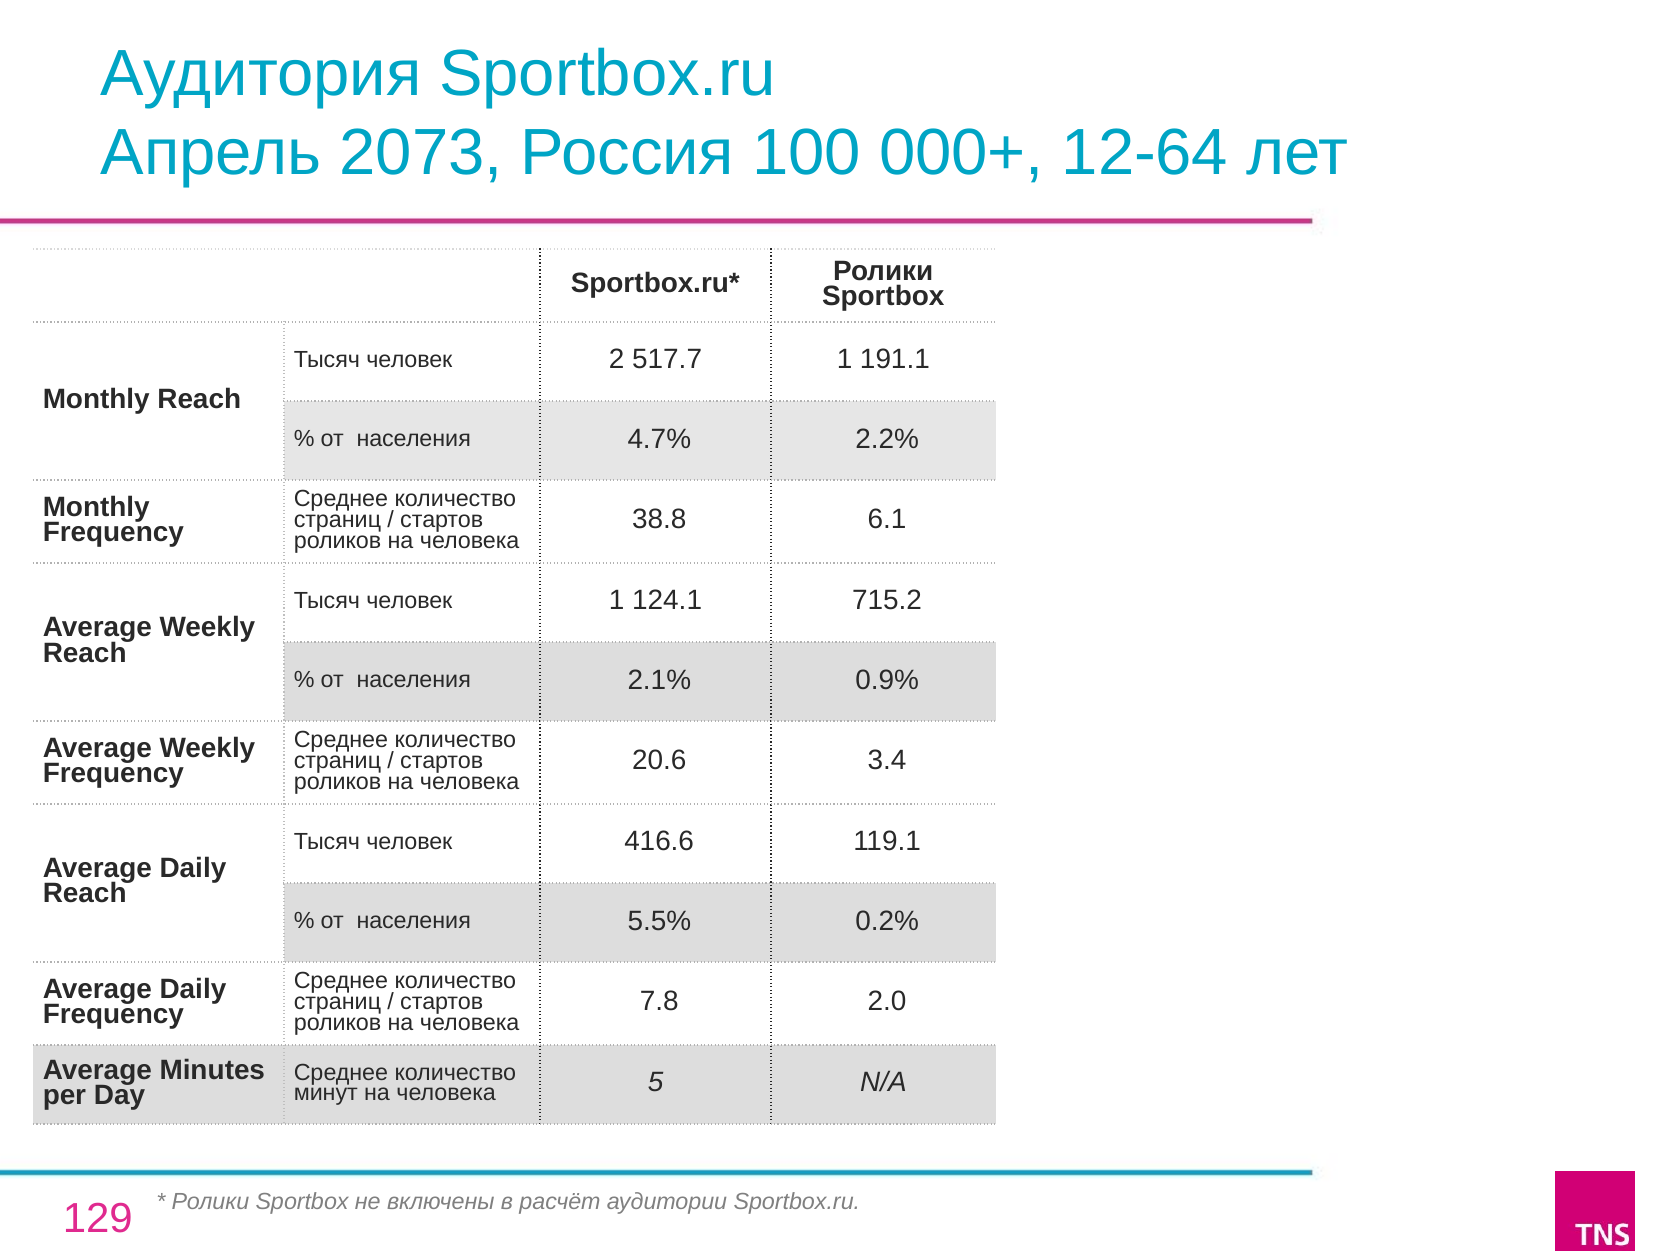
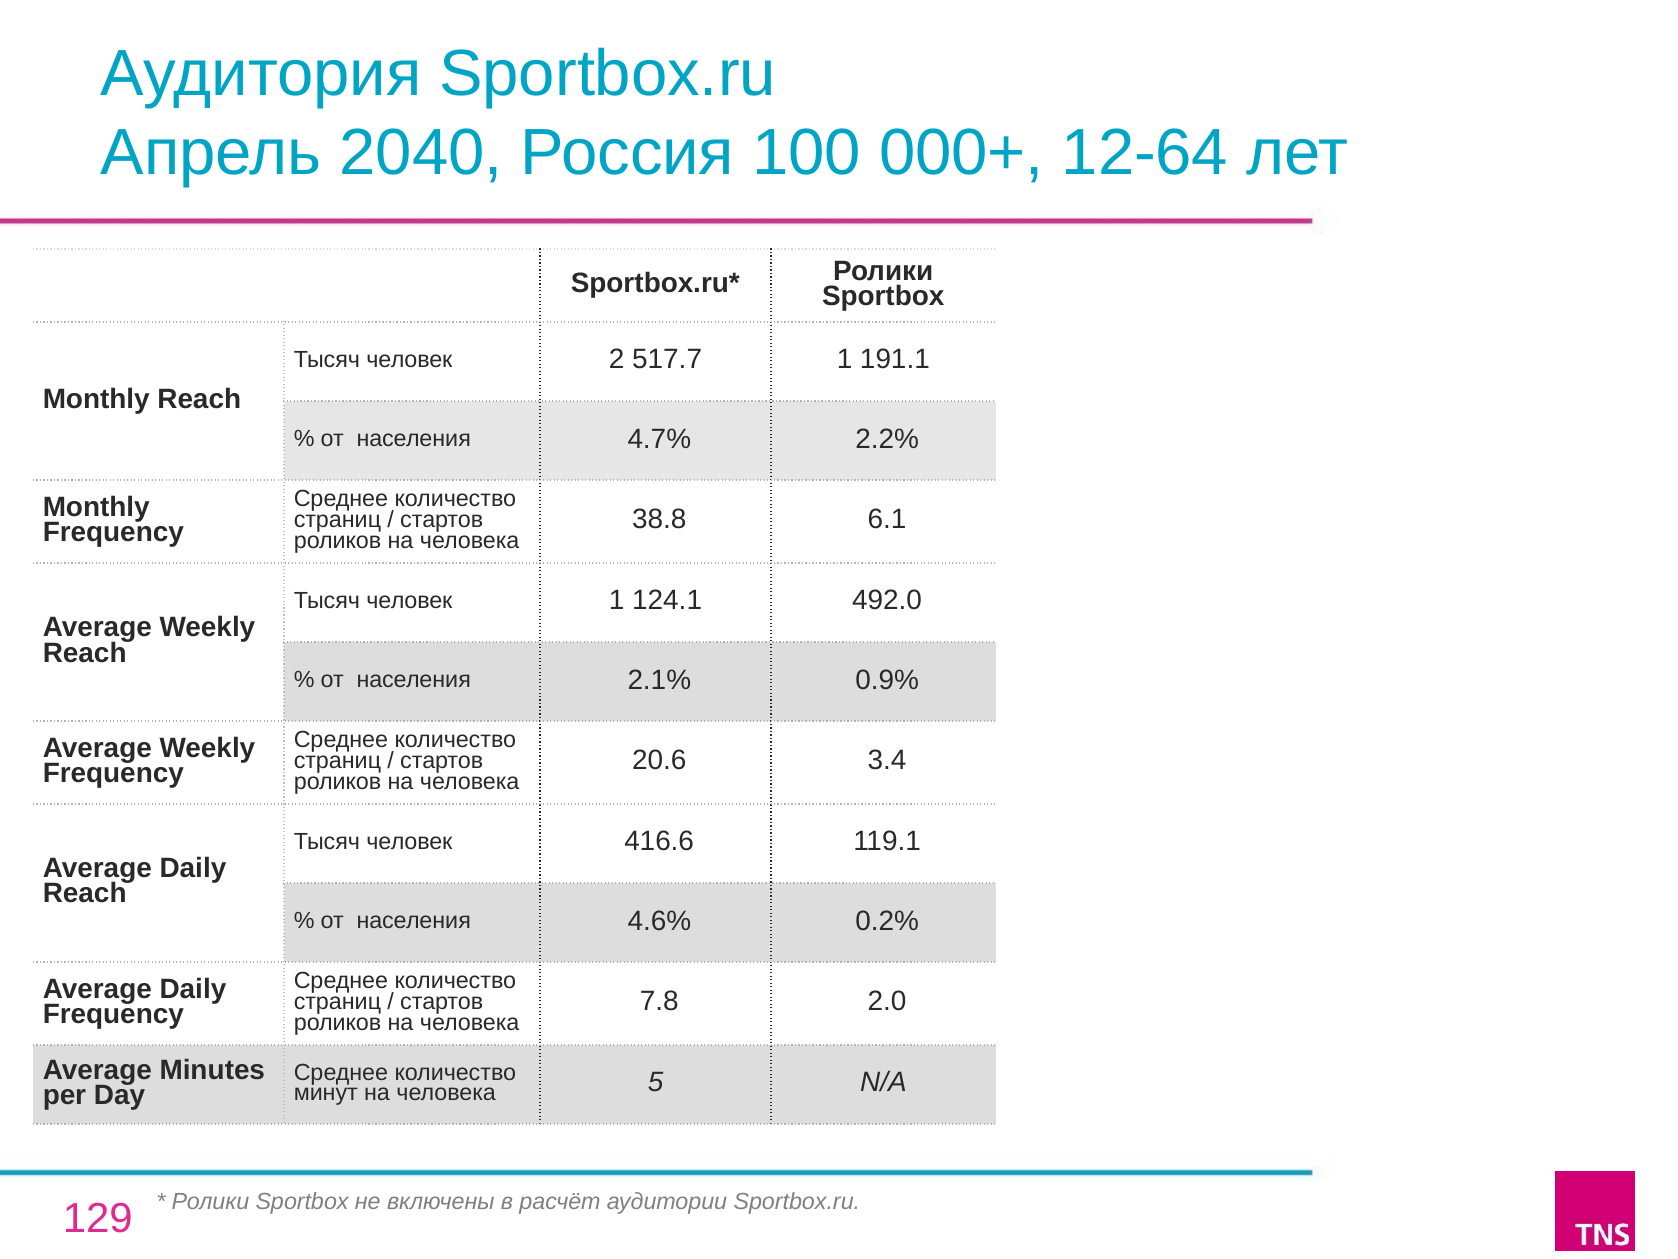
2073: 2073 -> 2040 (421, 153)
715.2: 715.2 -> 492.0 (887, 600)
5.5%: 5.5% -> 4.6% (659, 920)
